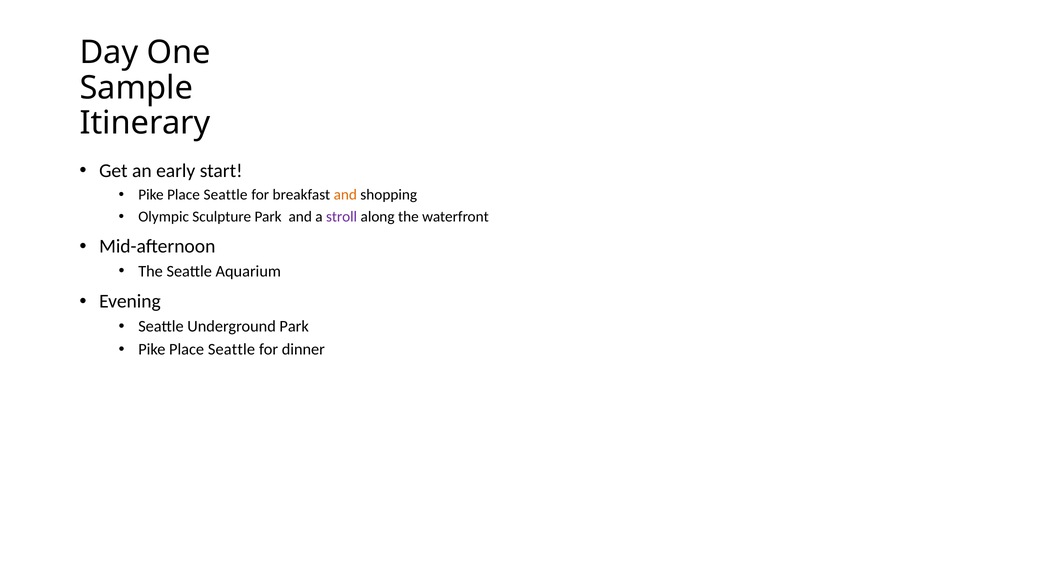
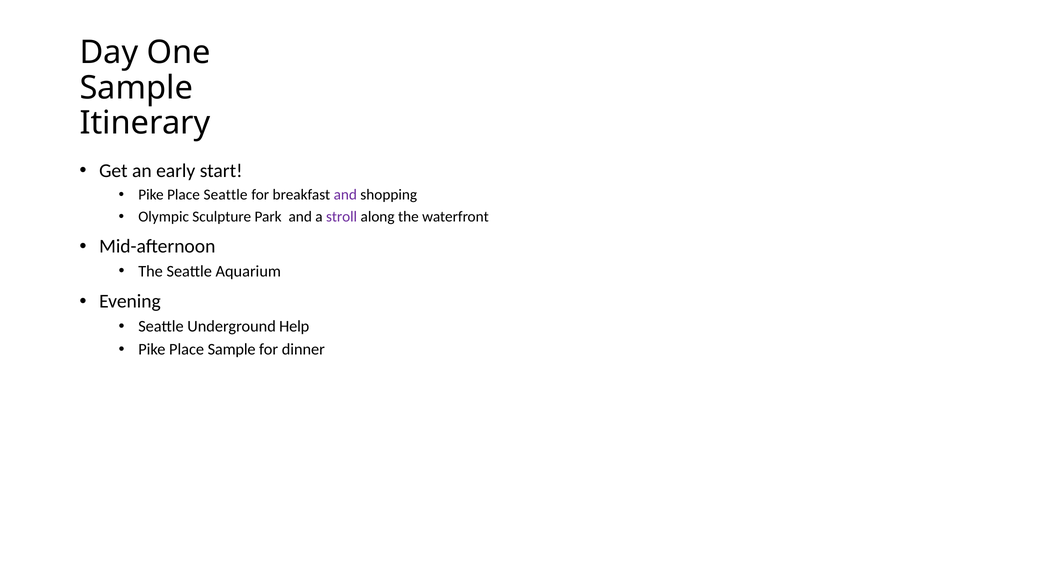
and colour: orange -> purple (345, 195)
Underground Park: Park -> Help (294, 326)
Seattle: Seattle -> Sample (232, 350)
